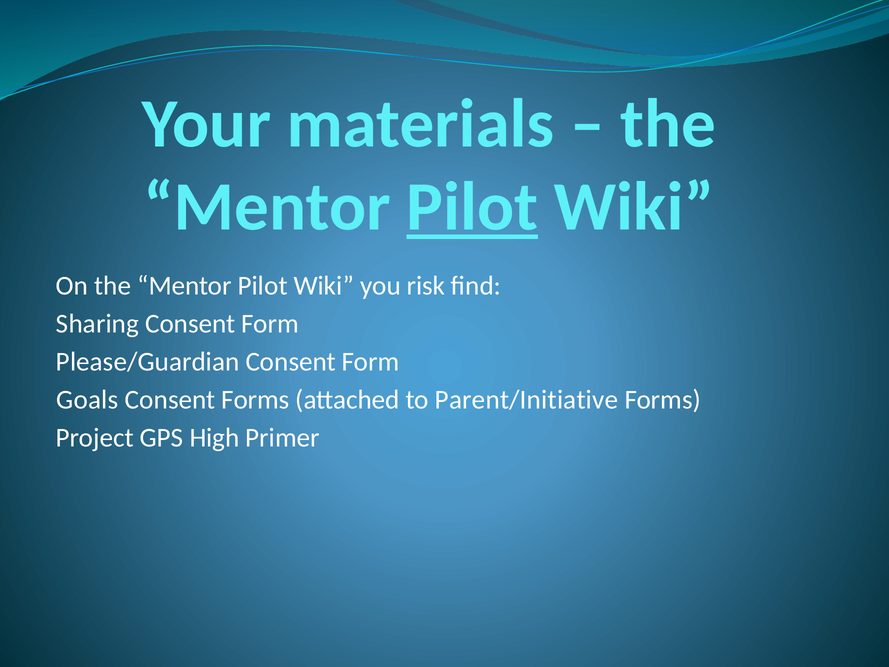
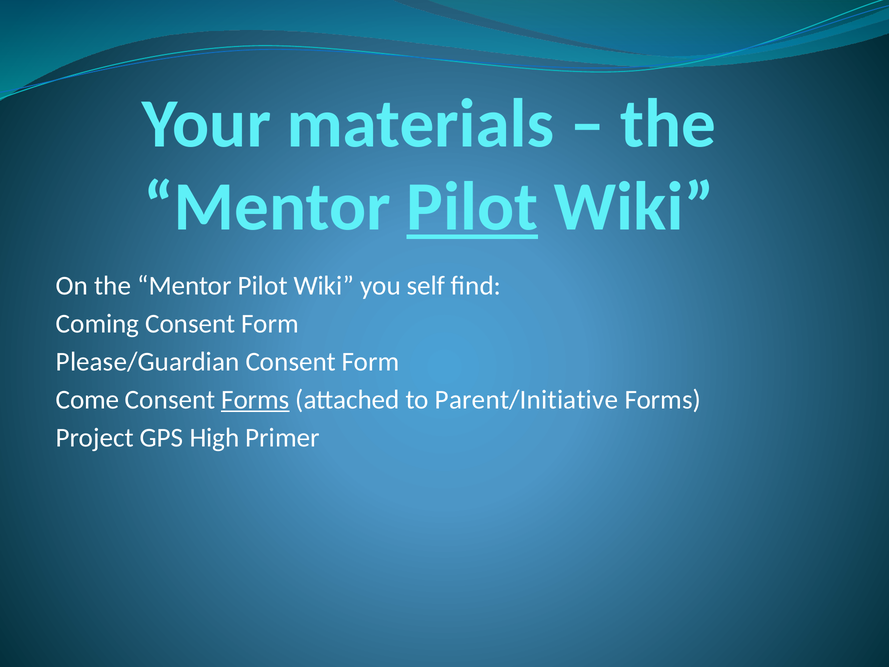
risk: risk -> self (426, 286)
Sharing: Sharing -> Coming (98, 324)
Goals: Goals -> Come (88, 400)
Forms underline: none -> present (255, 400)
